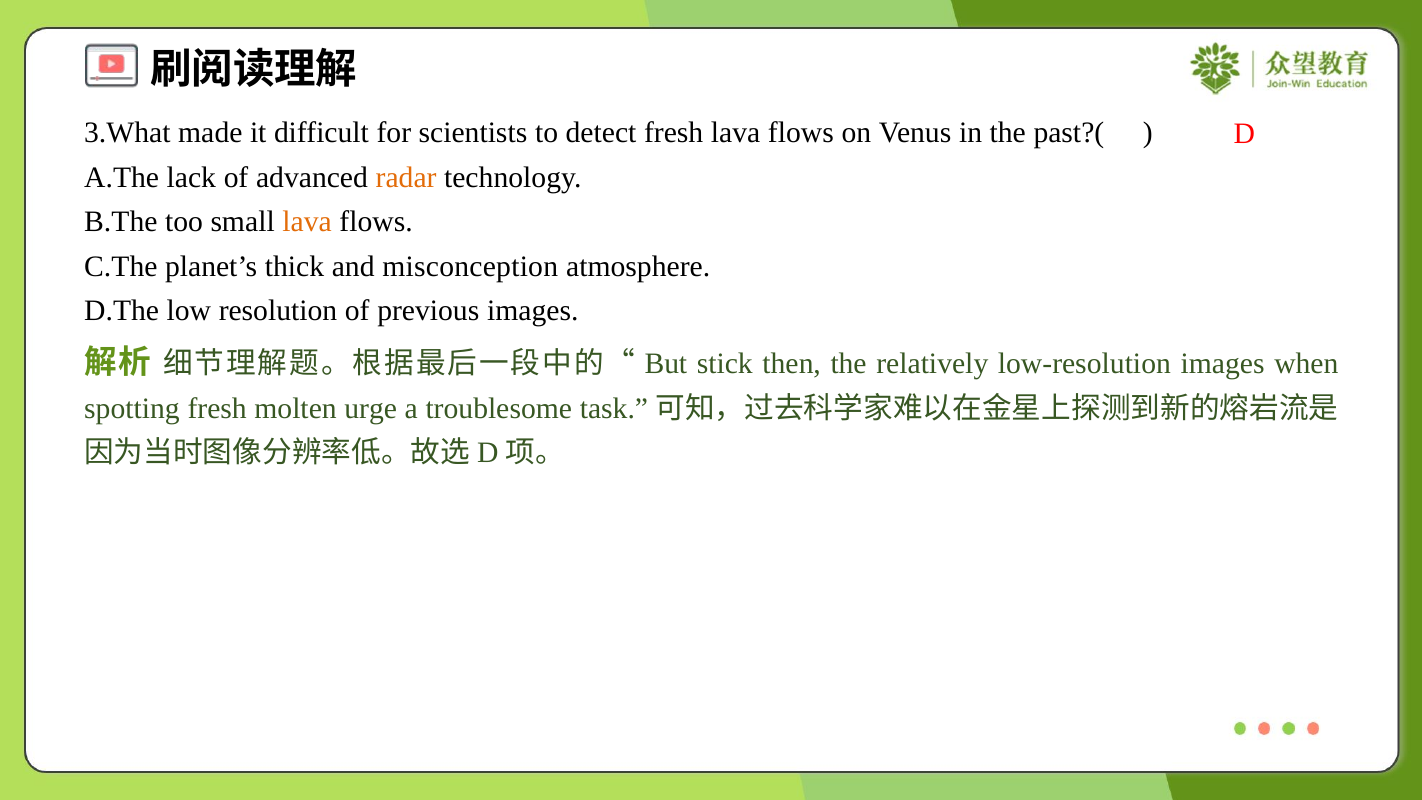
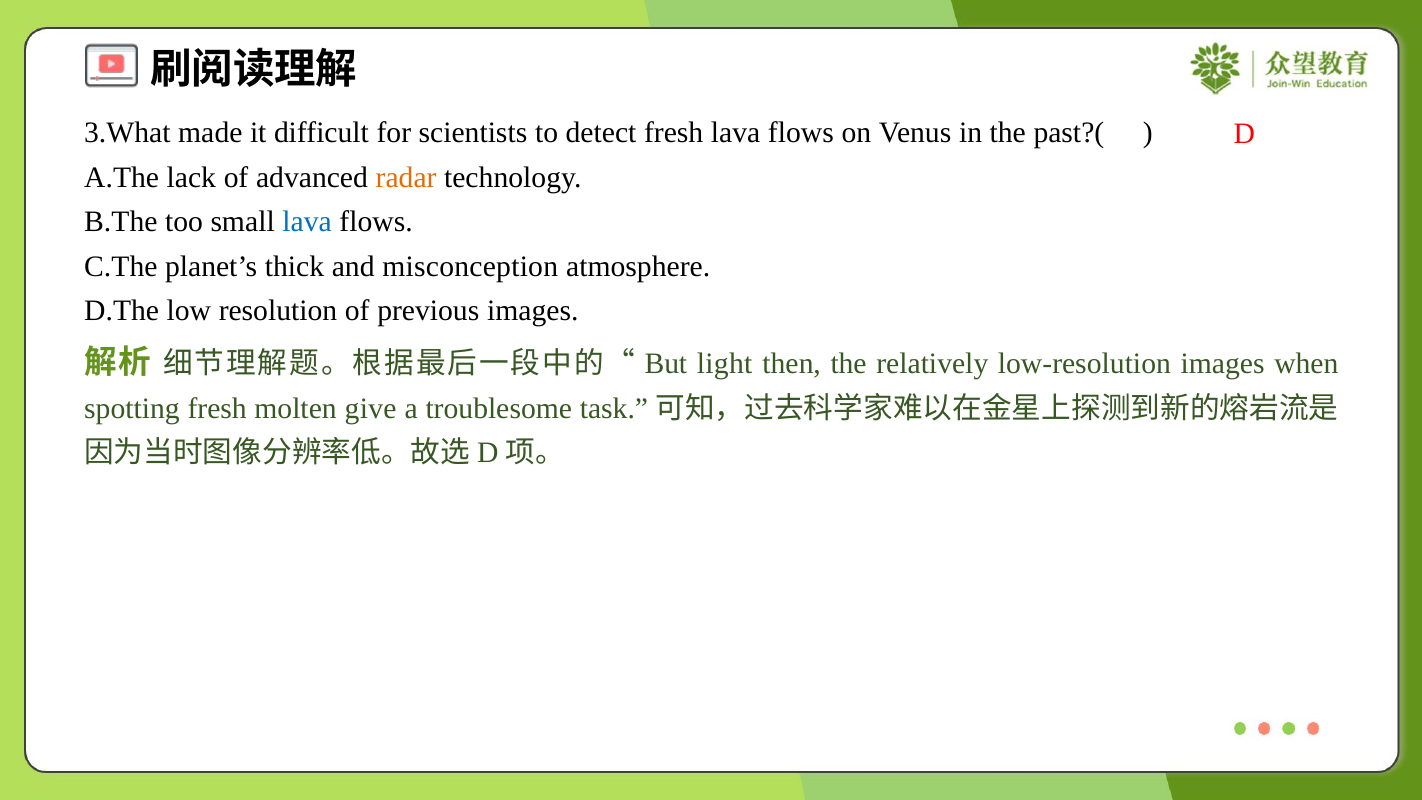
lava colour: orange -> blue (307, 222)
stick: stick -> light (725, 364)
urge: urge -> give (371, 409)
